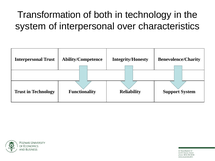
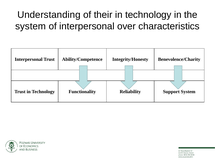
Transformation: Transformation -> Understanding (49, 15)
both: both -> their (103, 15)
